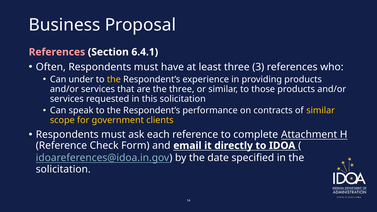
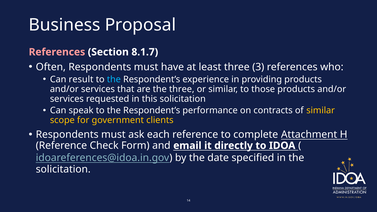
6.4.1: 6.4.1 -> 8.1.7 (145, 52)
under: under -> result (81, 79)
the colour: yellow -> light blue (114, 79)
